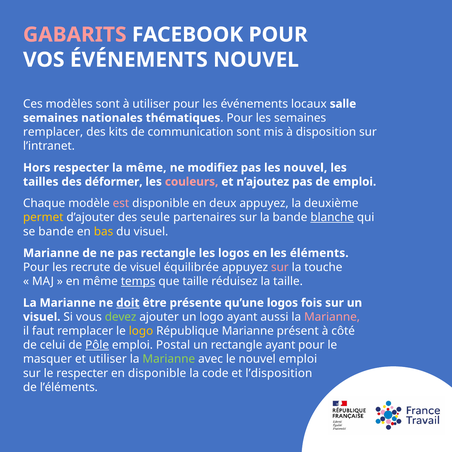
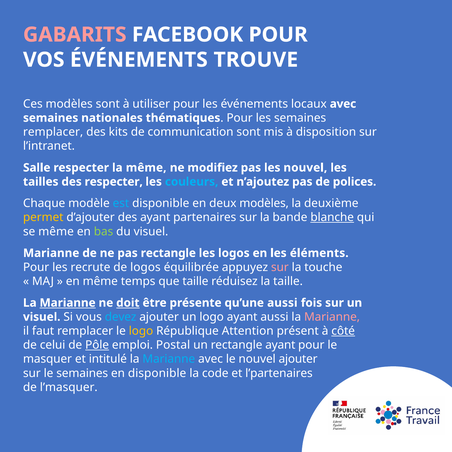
ÉVÉNEMENTS NOUVEL: NOUVEL -> TROUVE (256, 60)
locaux salle: salle -> avec (343, 104)
Hors: Hors -> Salle (37, 168)
des déformer: déformer -> respecter (114, 182)
couleurs colour: pink -> light blue (192, 182)
de emploi: emploi -> polices (355, 182)
est colour: pink -> light blue (121, 203)
deux appuyez: appuyez -> modèles (264, 203)
des seule: seule -> ayant (155, 217)
se bande: bande -> même (56, 231)
bas colour: yellow -> light green (104, 231)
de visuel: visuel -> logos (145, 267)
temps underline: present -> none (138, 281)
Marianne underline: none -> present (68, 303)
qu’une logos: logos -> aussi (282, 303)
devez colour: light green -> light blue (121, 317)
République Marianne: Marianne -> Attention (248, 331)
côté underline: none -> present (343, 331)
et utiliser: utiliser -> intitulé (108, 359)
Marianne colour: light green -> light blue (169, 359)
nouvel emploi: emploi -> ajouter (298, 359)
le respecter: respecter -> semaines (82, 373)
l’disposition: l’disposition -> l’partenaires (279, 373)
l’éléments: l’éléments -> l’masquer (69, 387)
